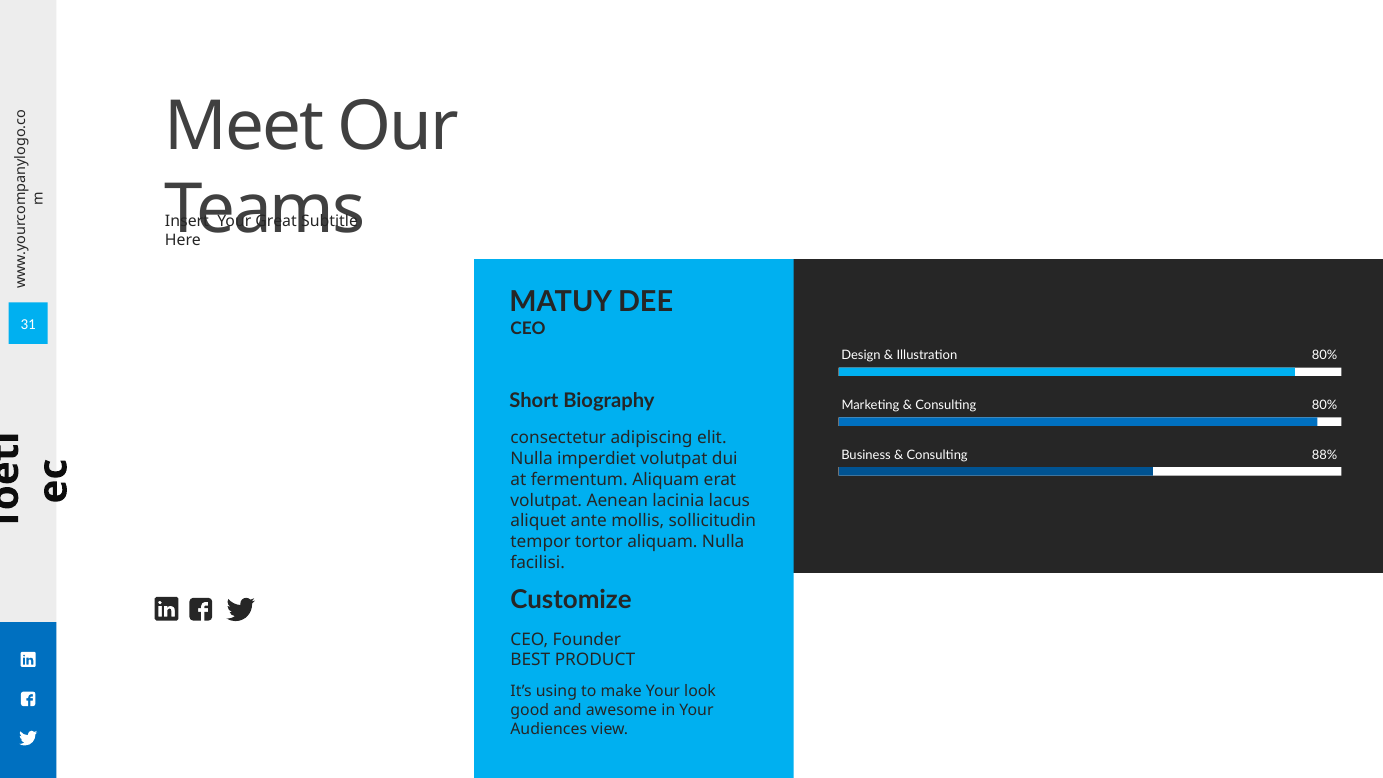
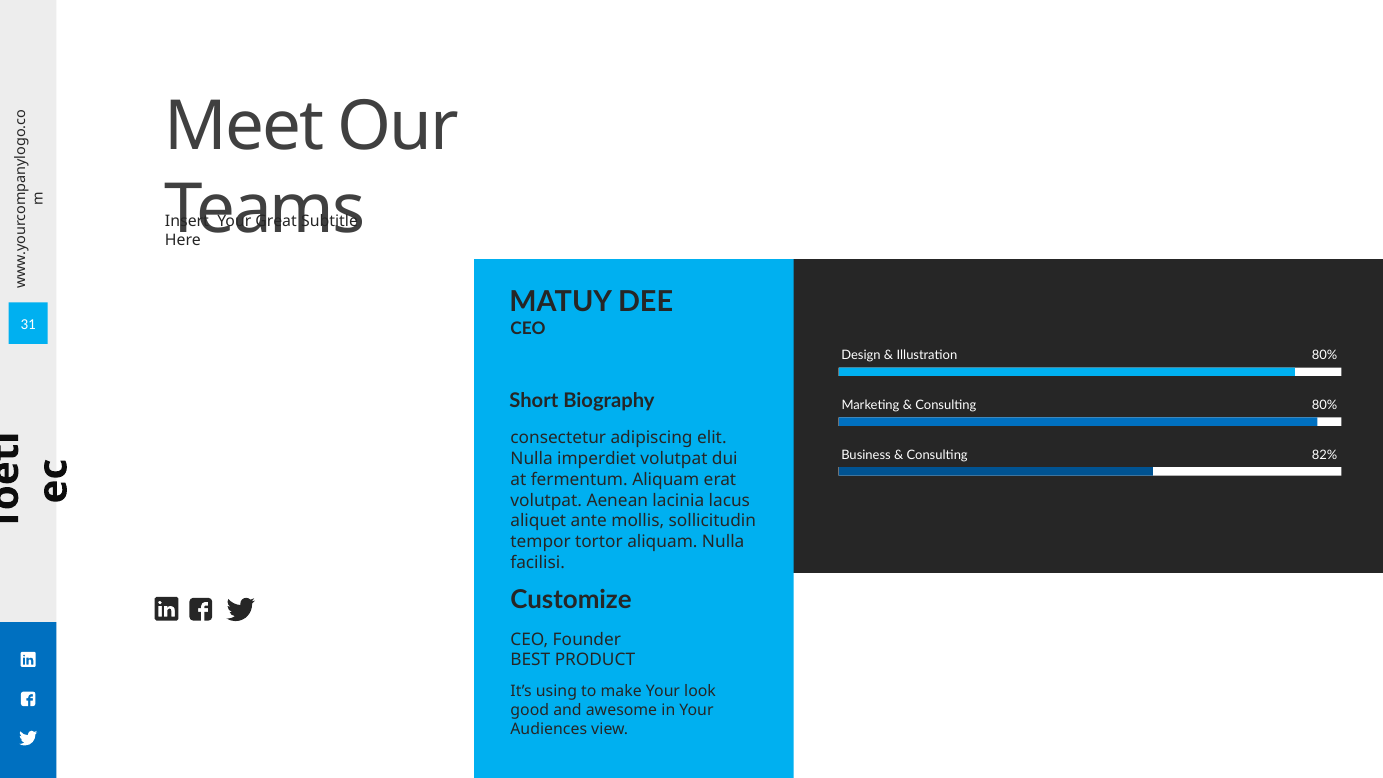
88%: 88% -> 82% (1325, 455)
